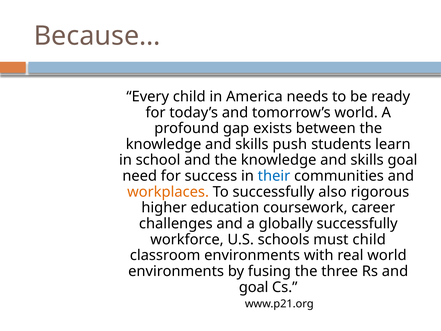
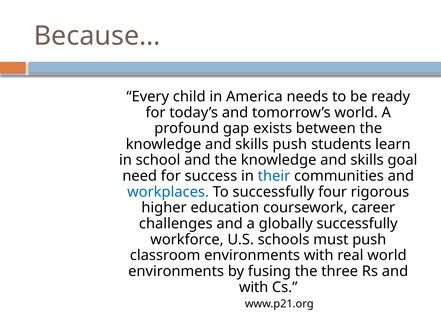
workplaces colour: orange -> blue (168, 192)
also: also -> four (333, 192)
must child: child -> push (369, 239)
goal: goal -> with (254, 287)
